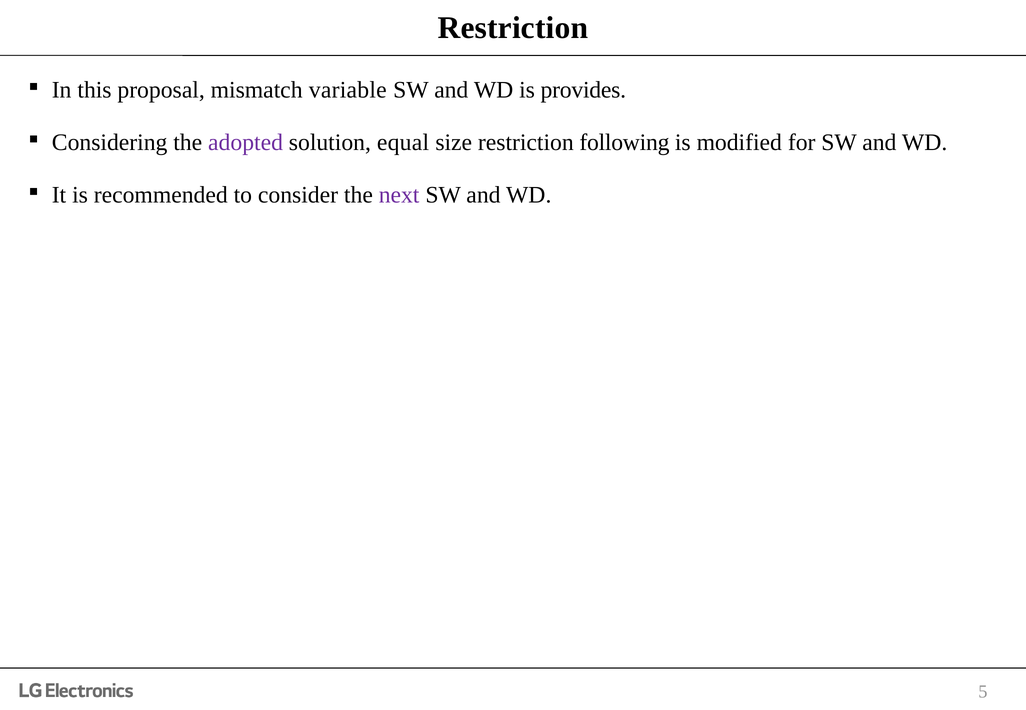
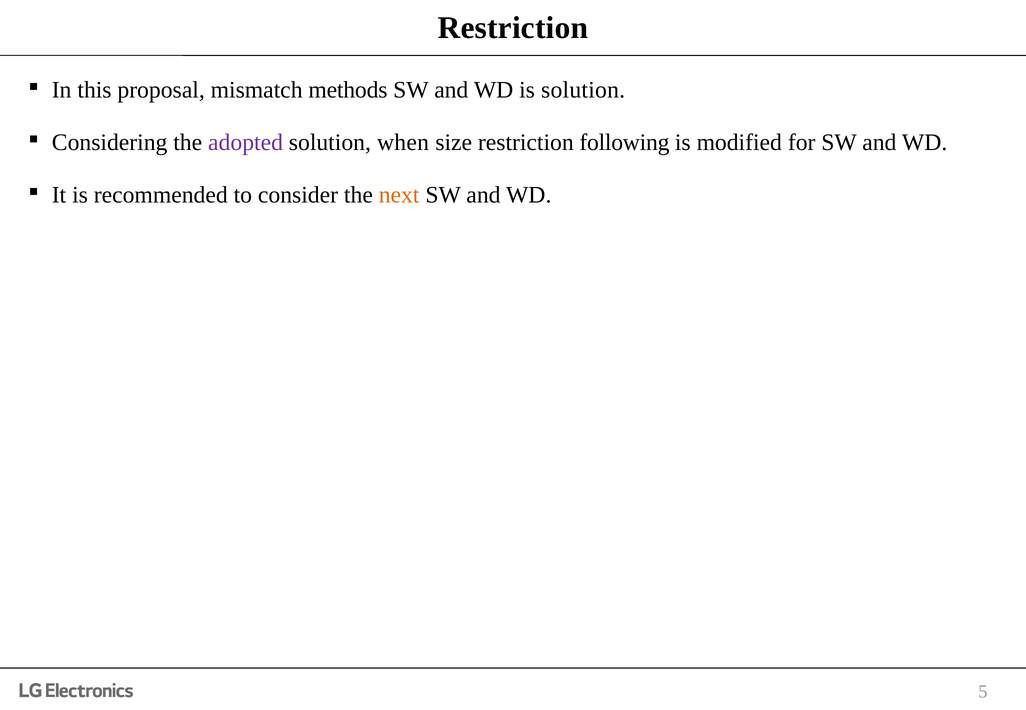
variable: variable -> methods (348, 90)
is provides: provides -> solution (583, 90)
equal: equal -> when (403, 142)
next colour: purple -> orange (399, 195)
